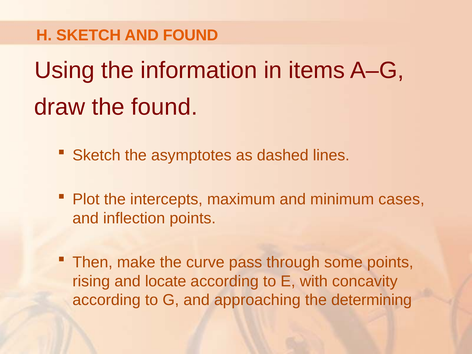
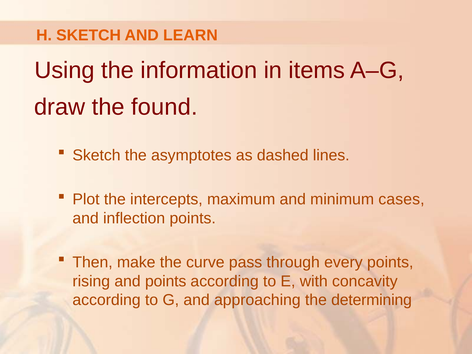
AND FOUND: FOUND -> LEARN (190, 35)
some: some -> every (343, 262)
and locate: locate -> points (166, 281)
